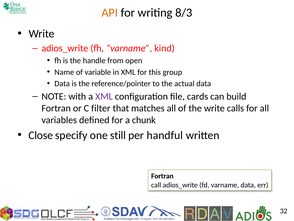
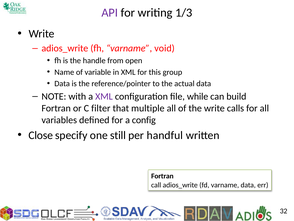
API colour: orange -> purple (110, 13)
8/3: 8/3 -> 1/3 (184, 13)
kind: kind -> void (164, 48)
cards: cards -> while (198, 96)
matches: matches -> multiple (148, 108)
chunk: chunk -> config (144, 120)
